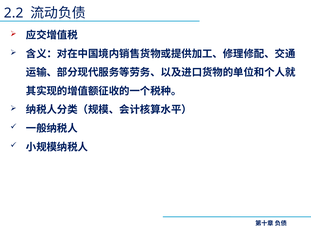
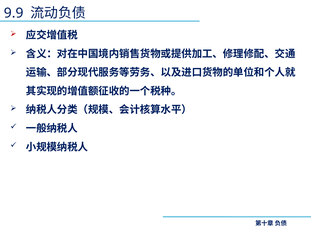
2.2: 2.2 -> 9.9 (14, 13)
